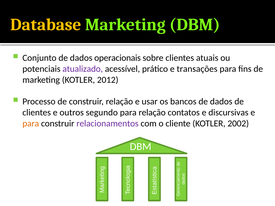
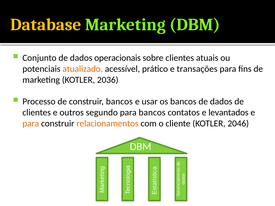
atualizado colour: purple -> orange (83, 69)
2012: 2012 -> 2036 (108, 80)
construir relação: relação -> bancos (119, 102)
para relação: relação -> bancos (152, 113)
discursivas: discursivas -> levantados (228, 113)
relacionamentos colour: purple -> orange (108, 124)
2002: 2002 -> 2046 (238, 124)
